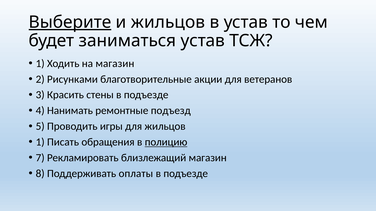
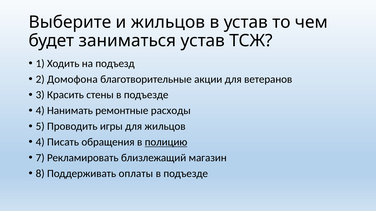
Выберите underline: present -> none (70, 22)
на магазин: магазин -> подъезд (115, 64)
Рисунками: Рисунками -> Домофона (72, 79)
подъезд: подъезд -> расходы (171, 111)
1: 1 -> 4 (40, 142)
